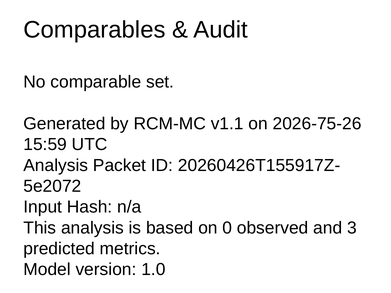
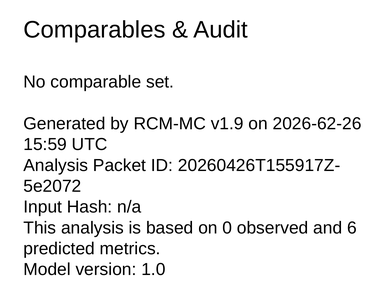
v1.1: v1.1 -> v1.9 (227, 124)
2026-75-26: 2026-75-26 -> 2026-62-26 (317, 124)
3: 3 -> 6 (352, 228)
